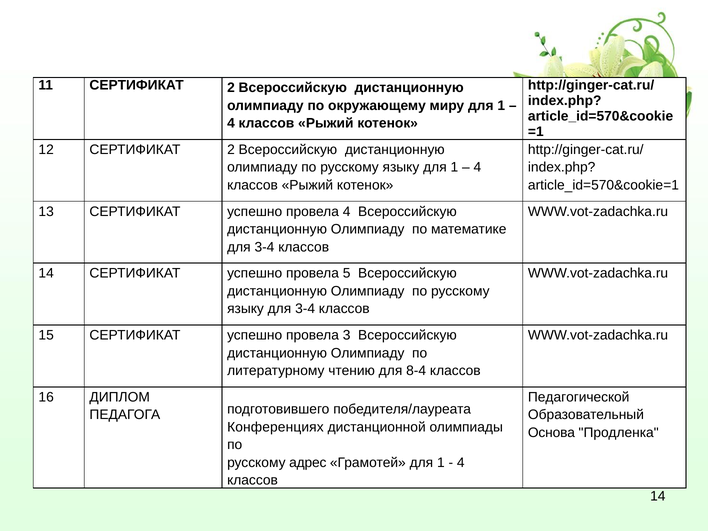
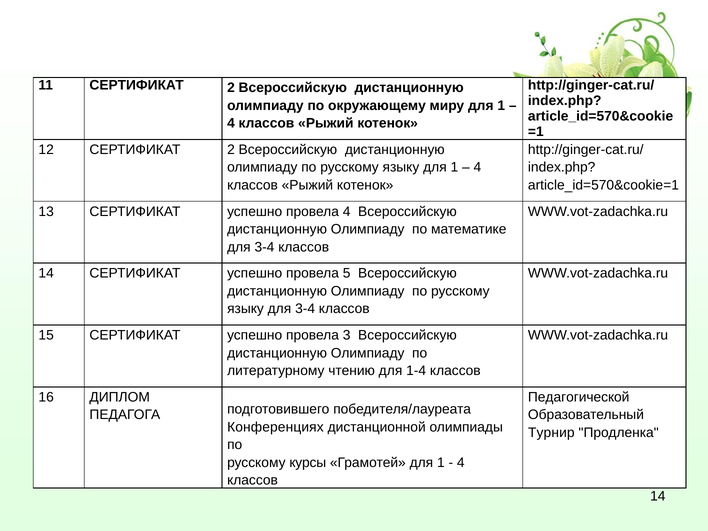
8-4: 8-4 -> 1-4 (416, 371)
Основа: Основа -> Турнир (551, 433)
адрес: адрес -> курсы (308, 463)
